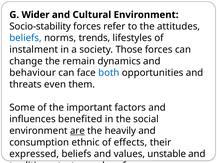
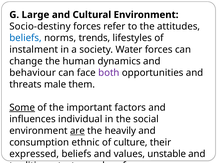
Wider: Wider -> Large (35, 15)
Socio-stability: Socio-stability -> Socio-destiny (40, 26)
Those: Those -> Water (129, 49)
remain: remain -> human (79, 61)
both colour: blue -> purple (109, 73)
even: even -> male (55, 84)
Some underline: none -> present (22, 107)
benefited: benefited -> individual (80, 119)
effects: effects -> culture (131, 142)
